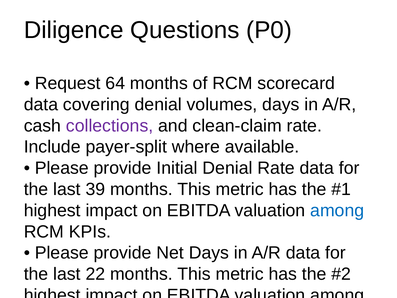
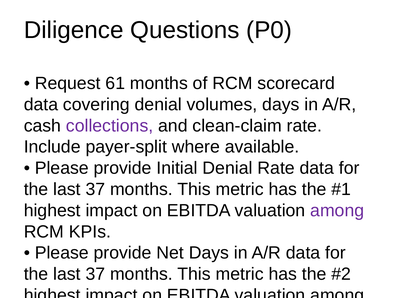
64: 64 -> 61 (115, 83)
39: 39 -> 37 (95, 189)
among colour: blue -> purple (337, 210)
22: 22 -> 37 (95, 274)
